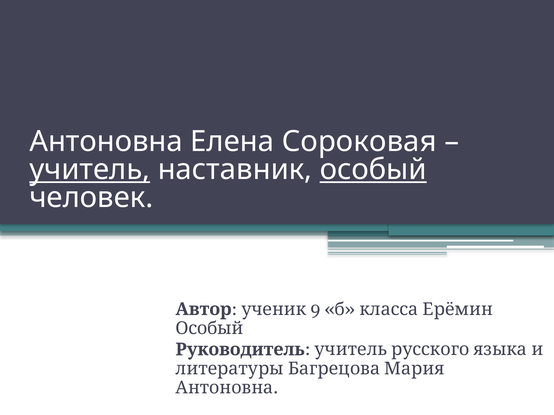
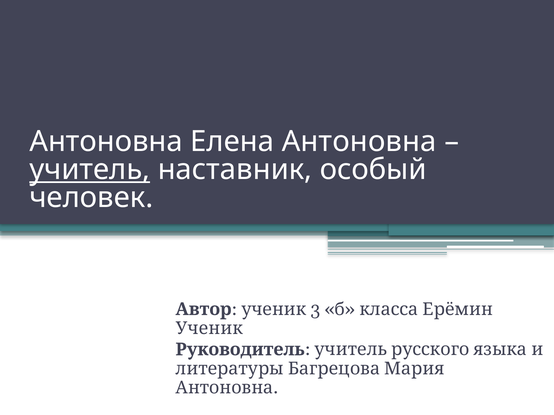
Елена Сороковая: Сороковая -> Антоновна (359, 142)
особый underline: present -> none (373, 170)
9: 9 -> 3 (315, 310)
Особый: Особый -> Ученик (209, 329)
